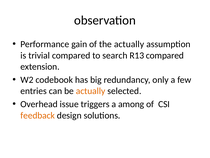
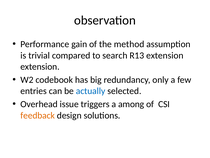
the actually: actually -> method (129, 44)
R13 compared: compared -> extension (165, 55)
actually colour: orange -> blue (91, 91)
